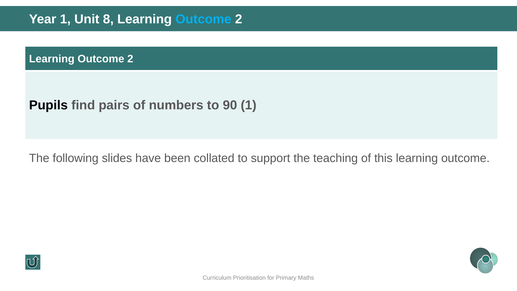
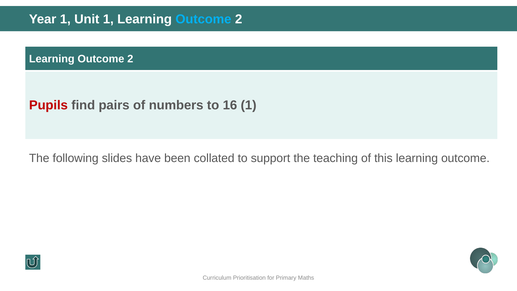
Unit 8: 8 -> 1 (108, 19)
Pupils colour: black -> red (48, 105)
90: 90 -> 16 (230, 105)
